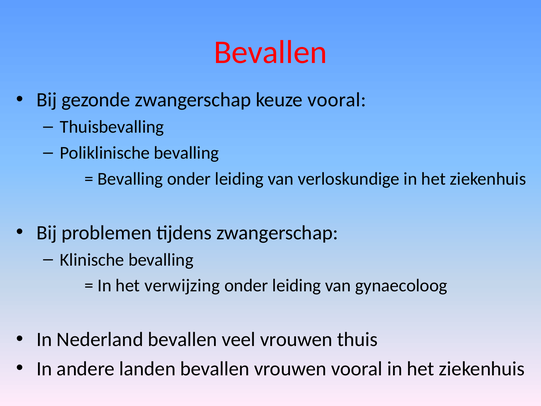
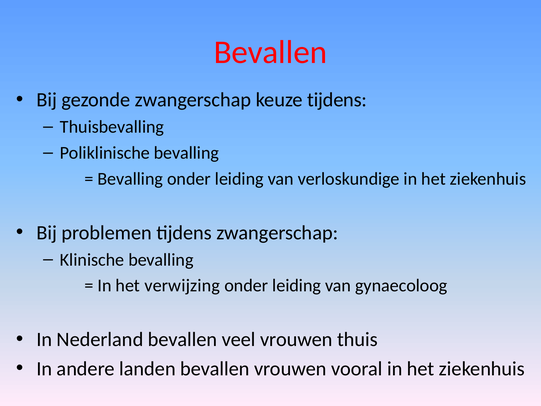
keuze vooral: vooral -> tijdens (337, 100)
